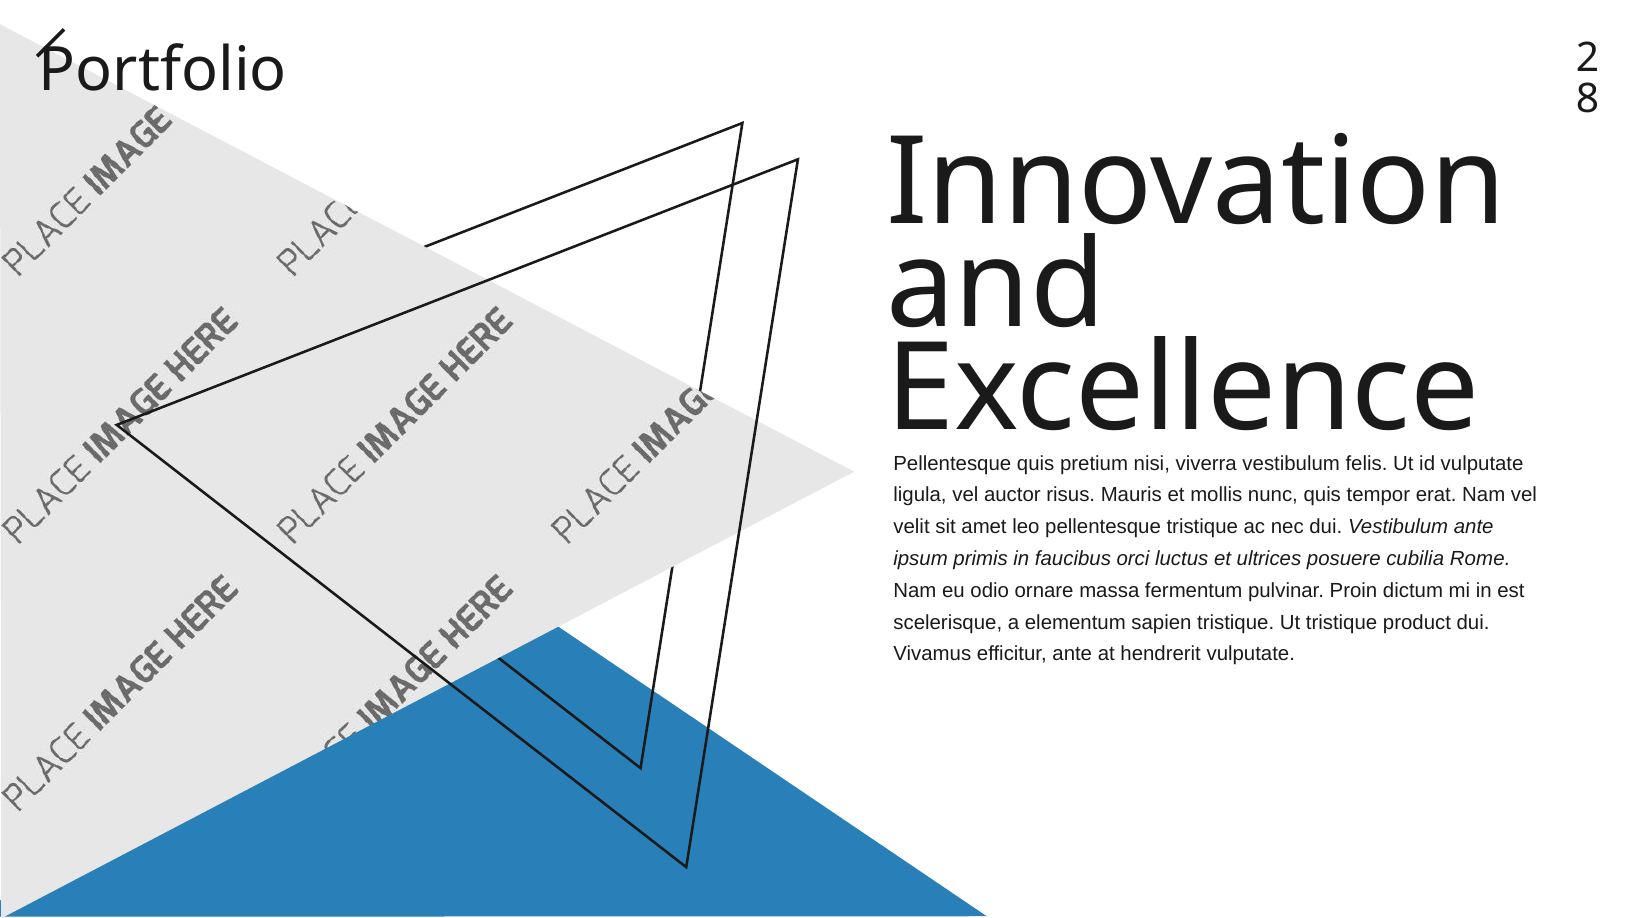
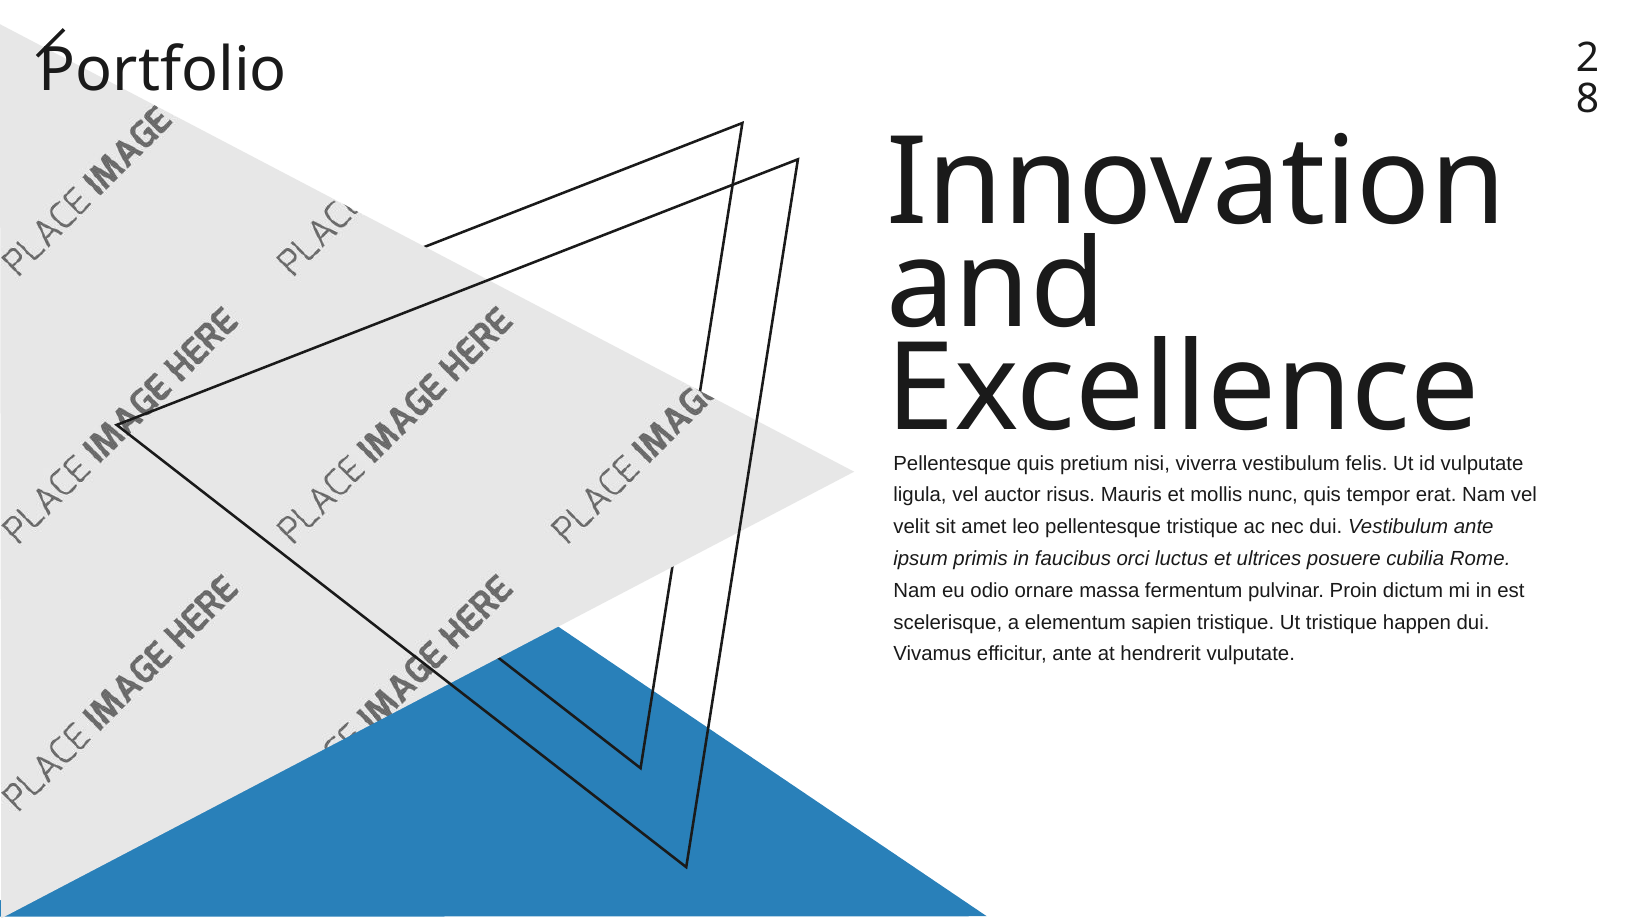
product: product -> happen (1417, 622)
